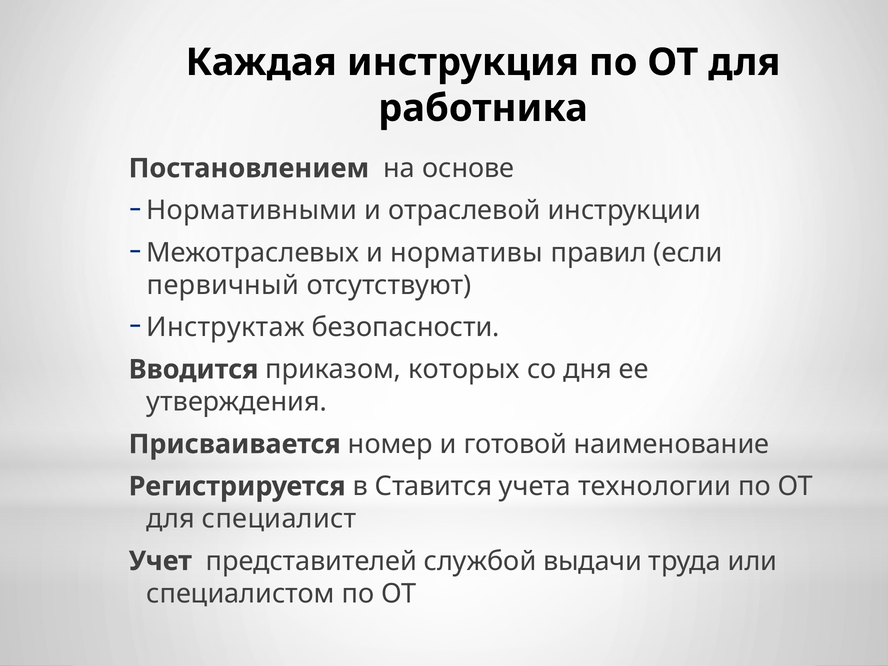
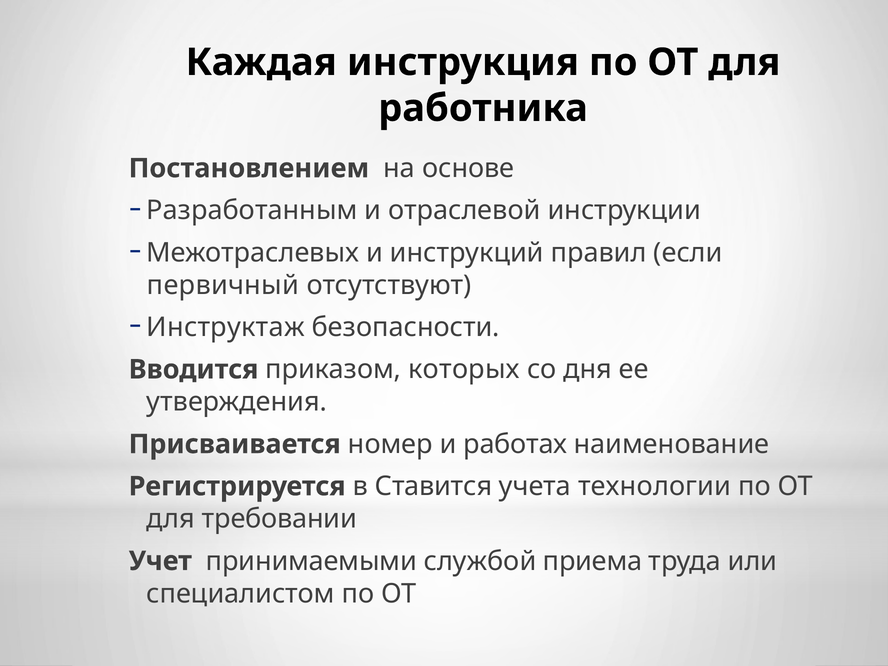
Нормативными: Нормативными -> Разработанным (252, 210)
нормативы: нормативы -> инструкций (467, 253)
готовой: готовой -> работах (515, 444)
специалист: специалист -> требовании (279, 519)
представителей: представителей -> принимаемыми (311, 561)
выдачи: выдачи -> приема (593, 561)
